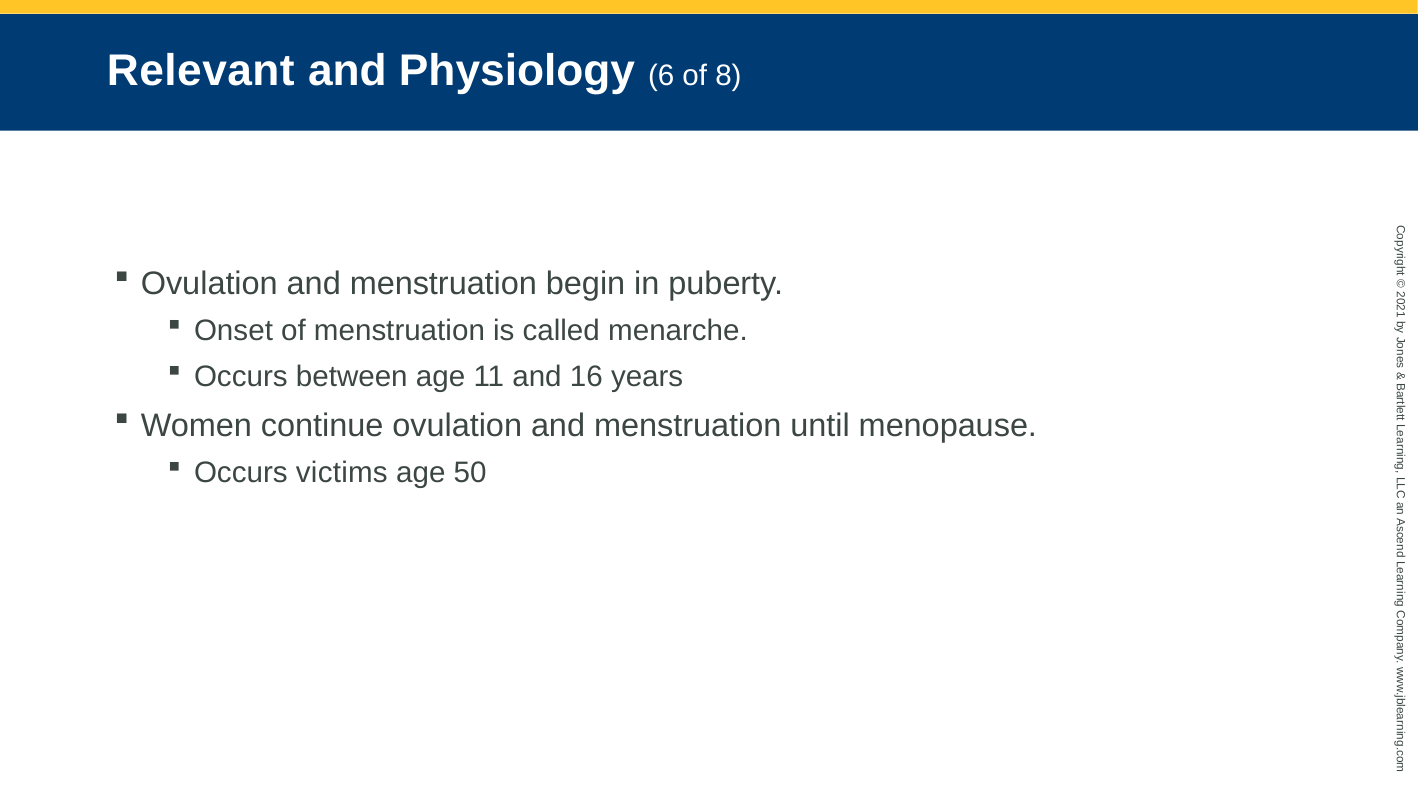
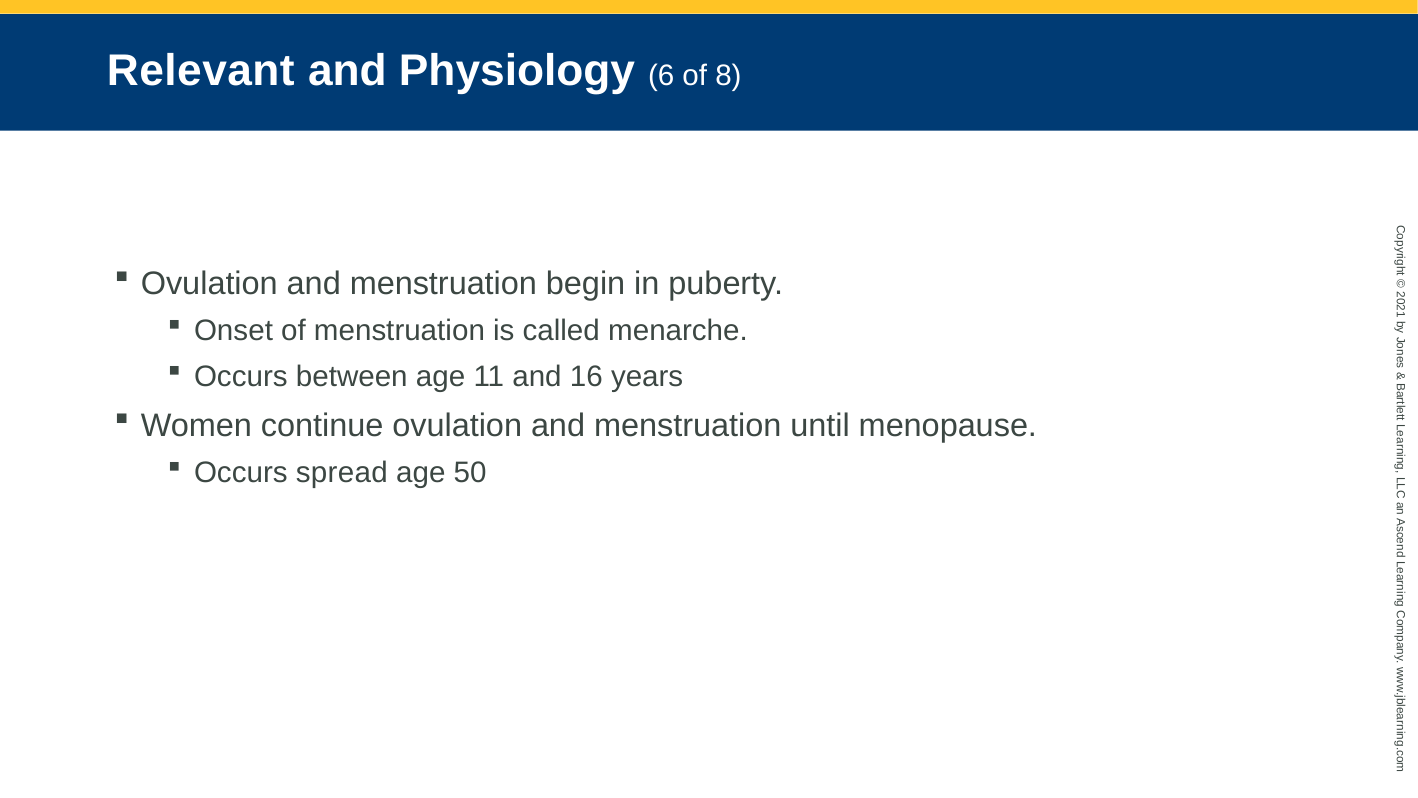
victims: victims -> spread (342, 473)
